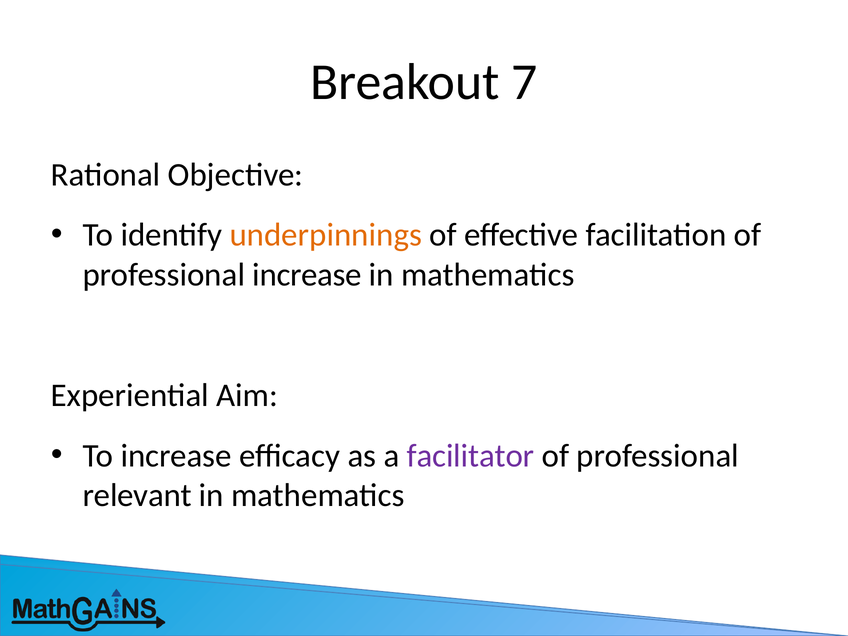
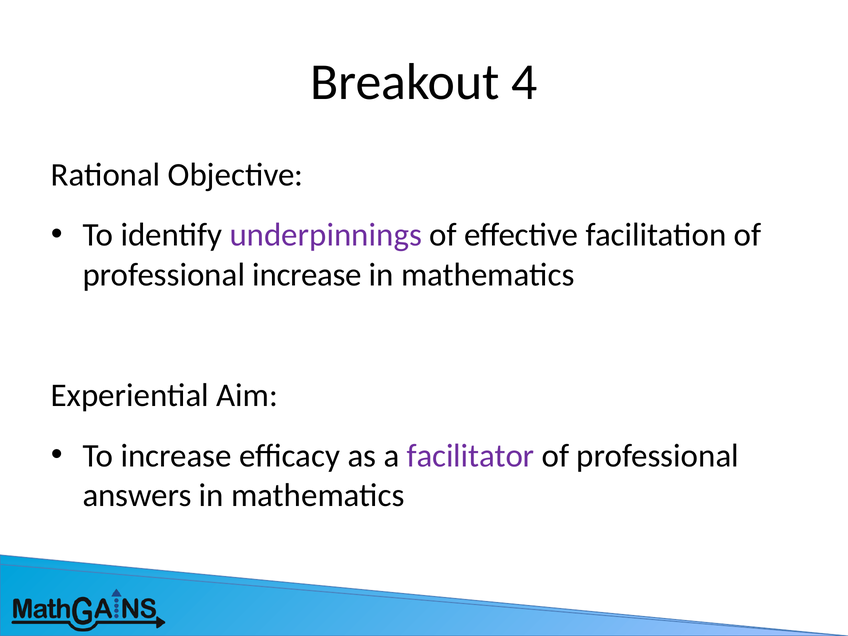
7: 7 -> 4 (525, 82)
underpinnings colour: orange -> purple (326, 235)
relevant: relevant -> answers (137, 495)
